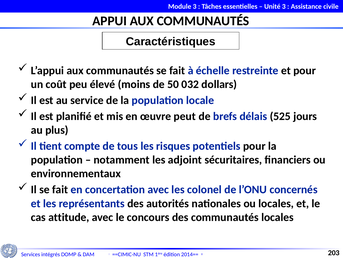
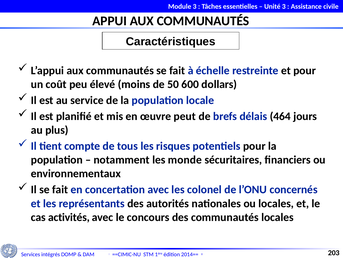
032: 032 -> 600 (190, 84)
525: 525 -> 464 (280, 116)
adjoint: adjoint -> monde (185, 159)
attitude: attitude -> activités (69, 217)
